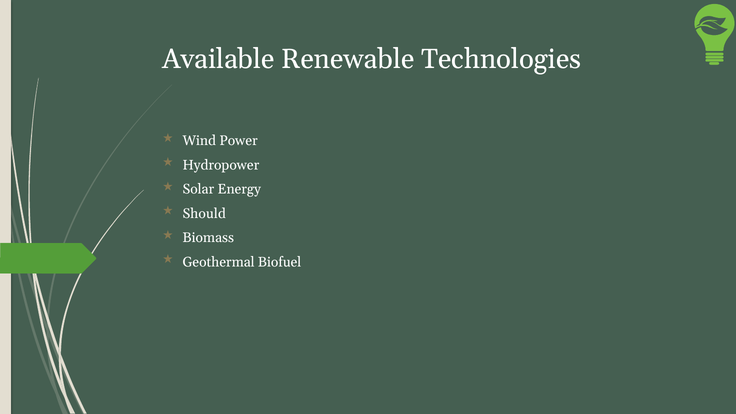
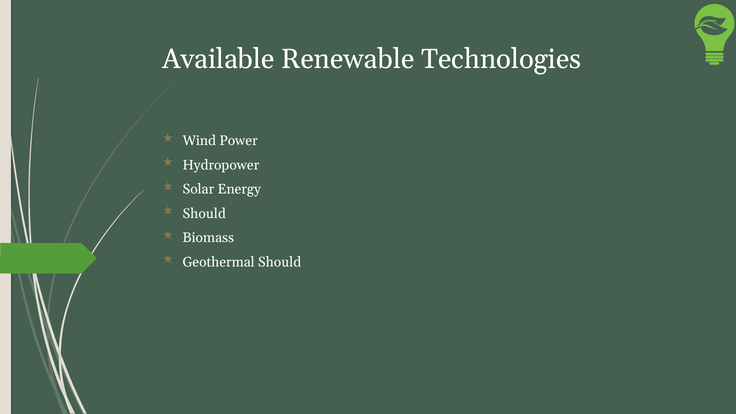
Geothermal Biofuel: Biofuel -> Should (280, 262)
